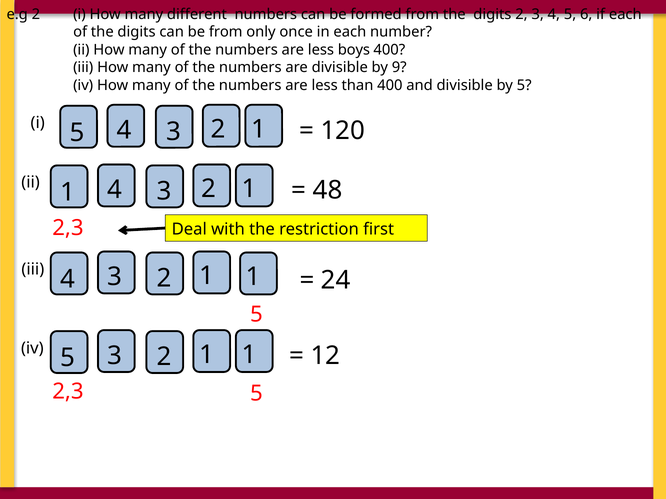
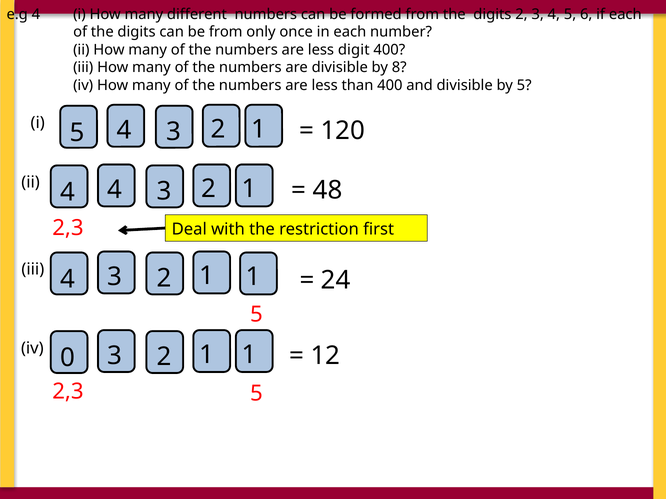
e.g 2: 2 -> 4 (36, 14)
boys: boys -> digit (354, 50)
9: 9 -> 8 (399, 67)
ii 1: 1 -> 4 (67, 192)
iv 5: 5 -> 0 (67, 358)
